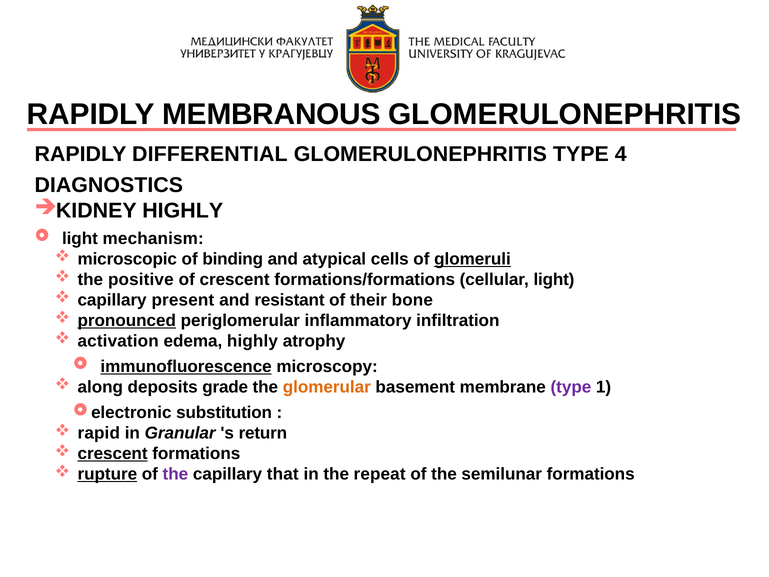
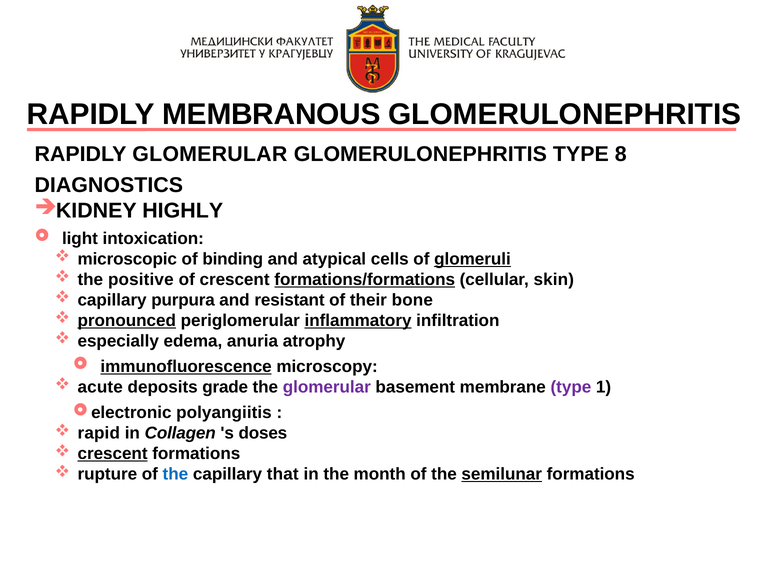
RAPIDLY DIFFERENTIAL: DIFFERENTIAL -> GLOMERULAR (210, 154)
4: 4 -> 8 (621, 154)
mechanism: mechanism -> intoxication (153, 238)
formations/formations underline: none -> present (365, 279)
cellular light: light -> skin (554, 279)
present: present -> purpura (183, 300)
inflammatory underline: none -> present (358, 320)
activation: activation -> especially (118, 341)
edema highly: highly -> anuria (253, 341)
along: along -> acute (100, 387)
glomerular colour: orange -> purple (327, 387)
substitution: substitution -> polyangiitis (224, 413)
Granular: Granular -> Collagen (180, 433)
return: return -> doses (263, 433)
rupture underline: present -> none (107, 474)
the colour: purple -> blue (175, 474)
repeat: repeat -> month (380, 474)
semilunar underline: none -> present (502, 474)
